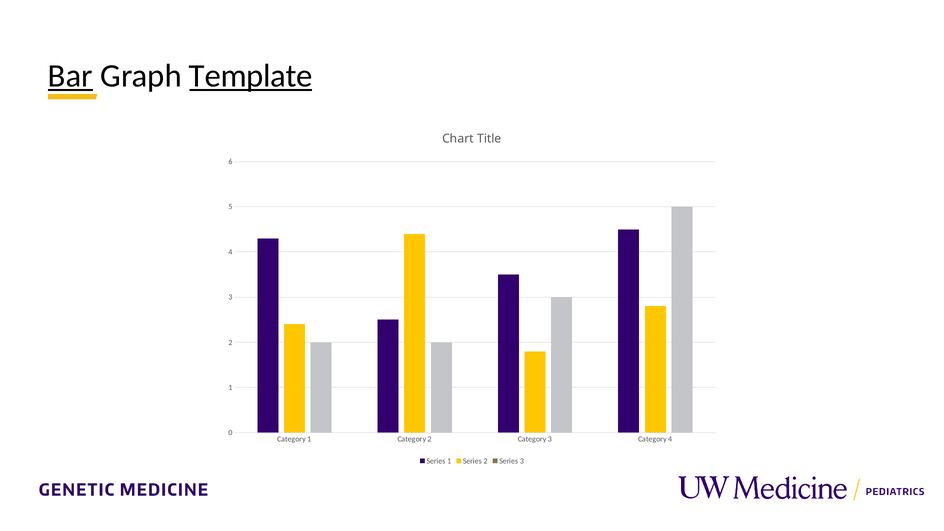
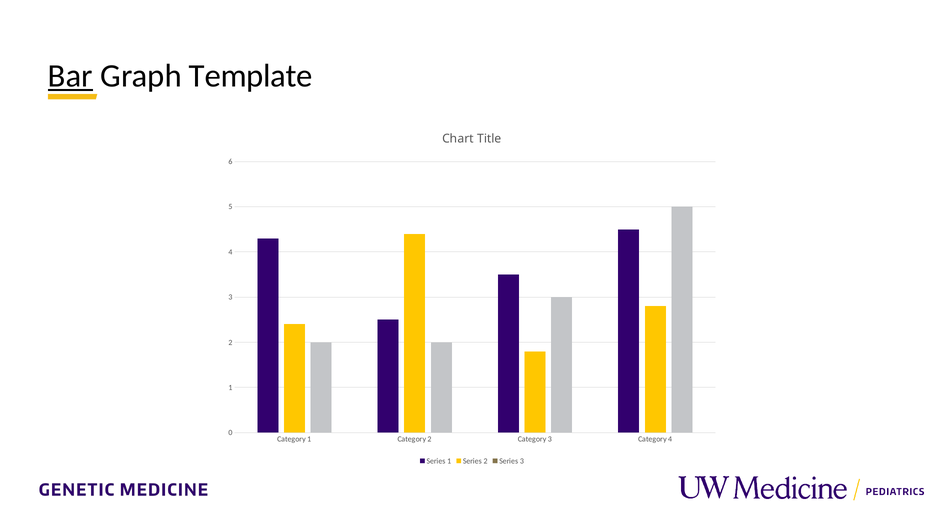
Template underline: present -> none (251, 76)
